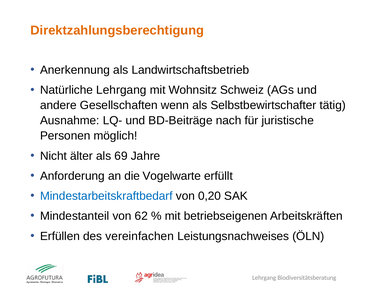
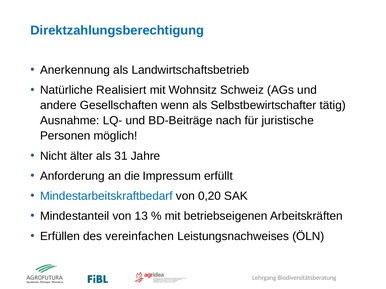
Direktzahlungsberechtigung colour: orange -> blue (117, 31)
Natürliche Lehrgang: Lehrgang -> Realisiert (121, 90)
69: 69 -> 31 (121, 156)
Vogelwarte: Vogelwarte -> Impressum (172, 176)
62: 62 -> 13 (141, 216)
